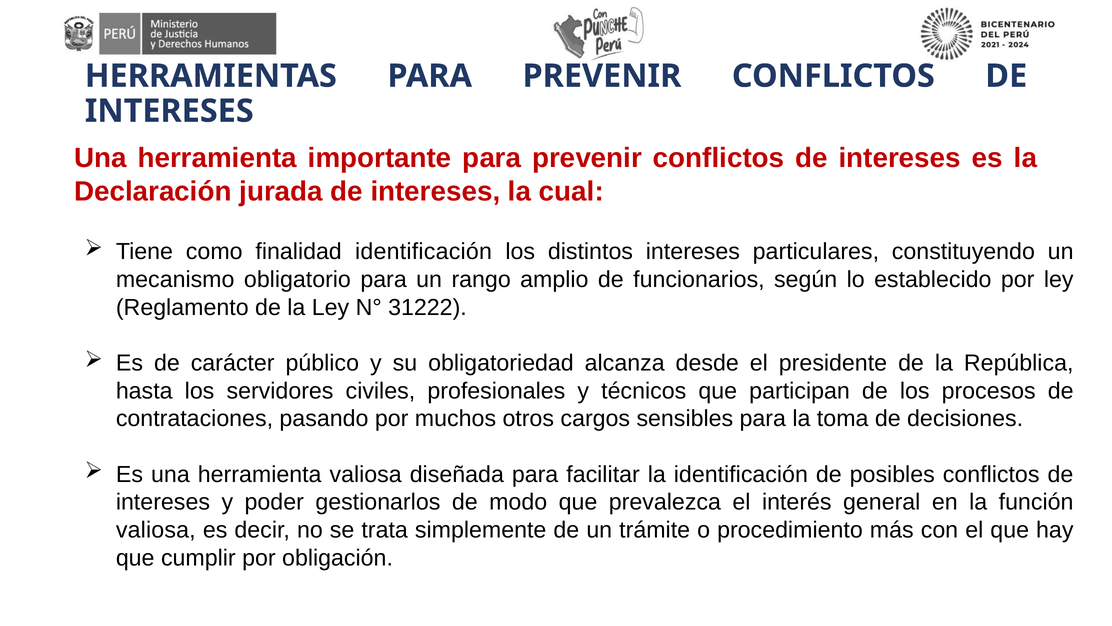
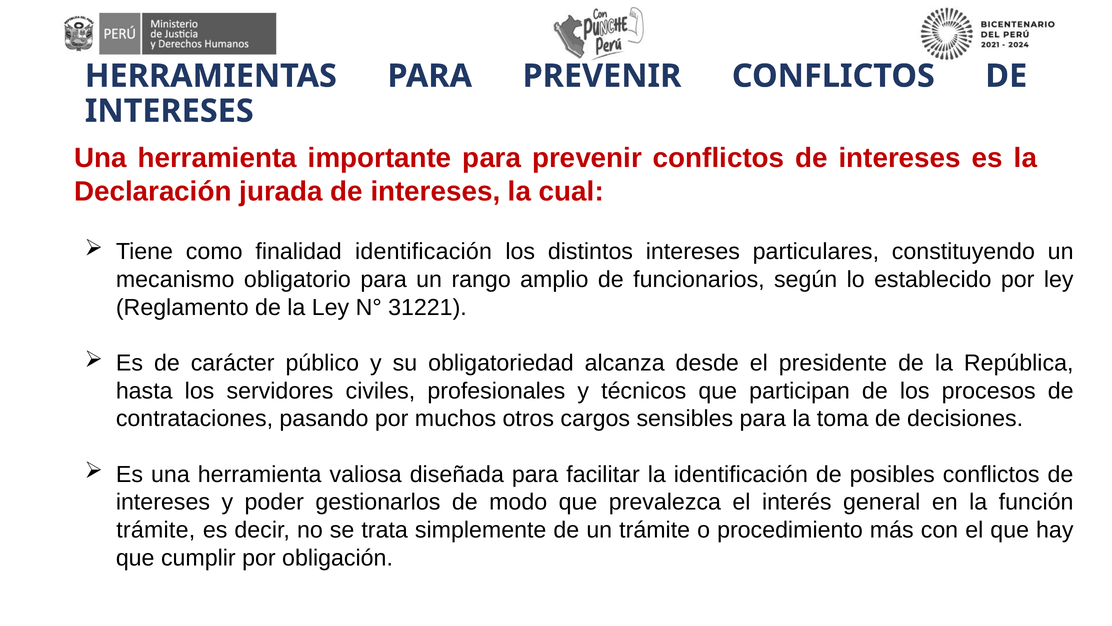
31222: 31222 -> 31221 (427, 307)
valiosa: valiosa -> trámite (156, 530)
